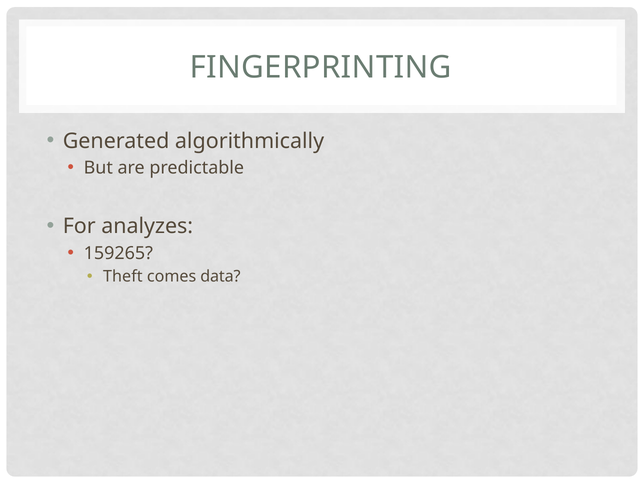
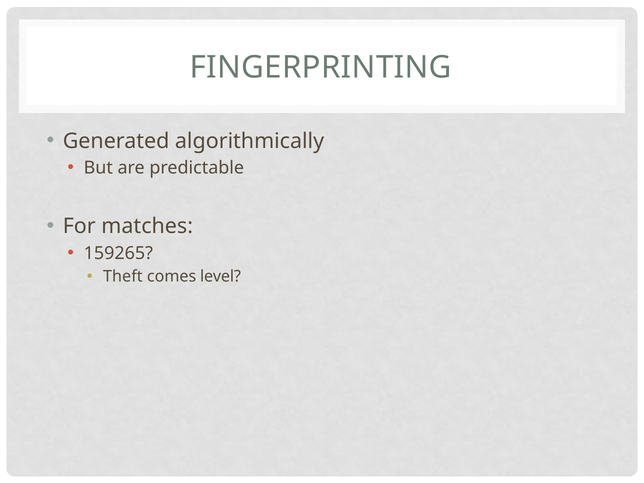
analyzes: analyzes -> matches (147, 226)
data: data -> level (220, 277)
